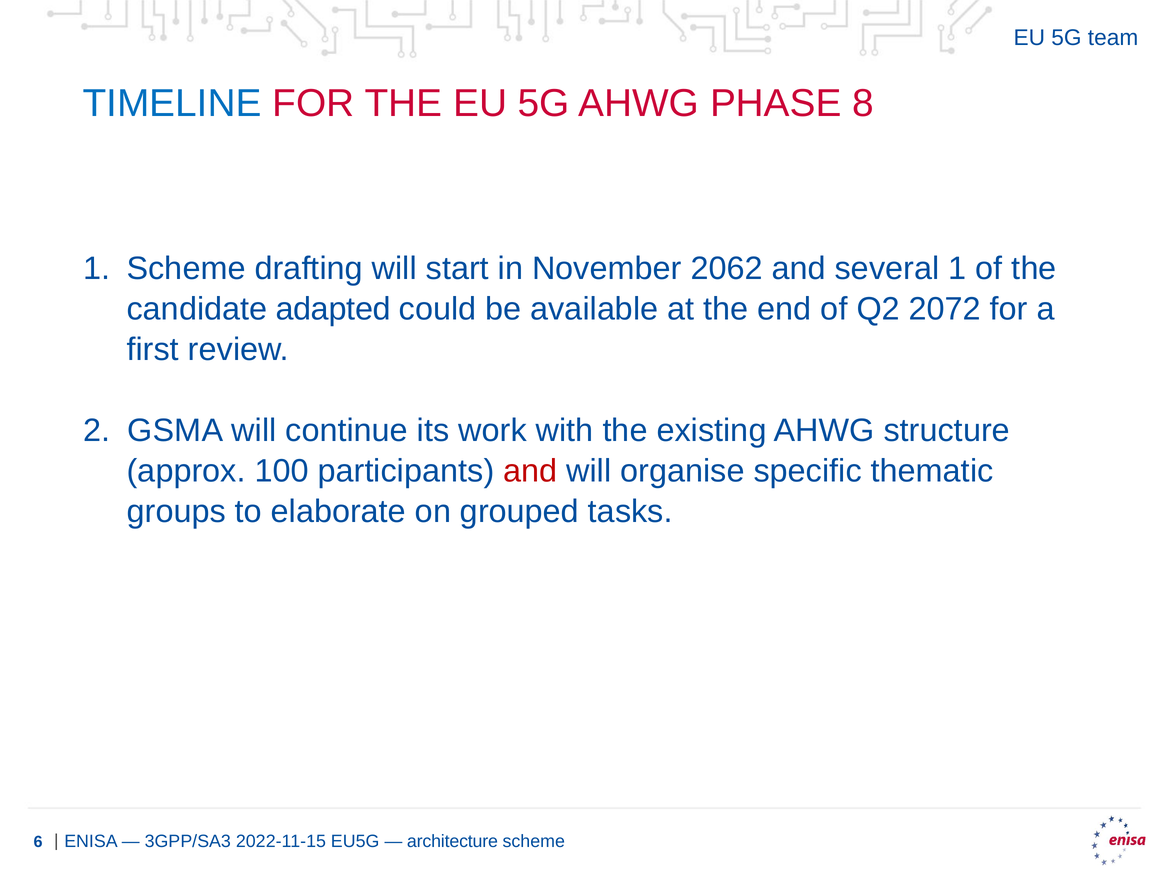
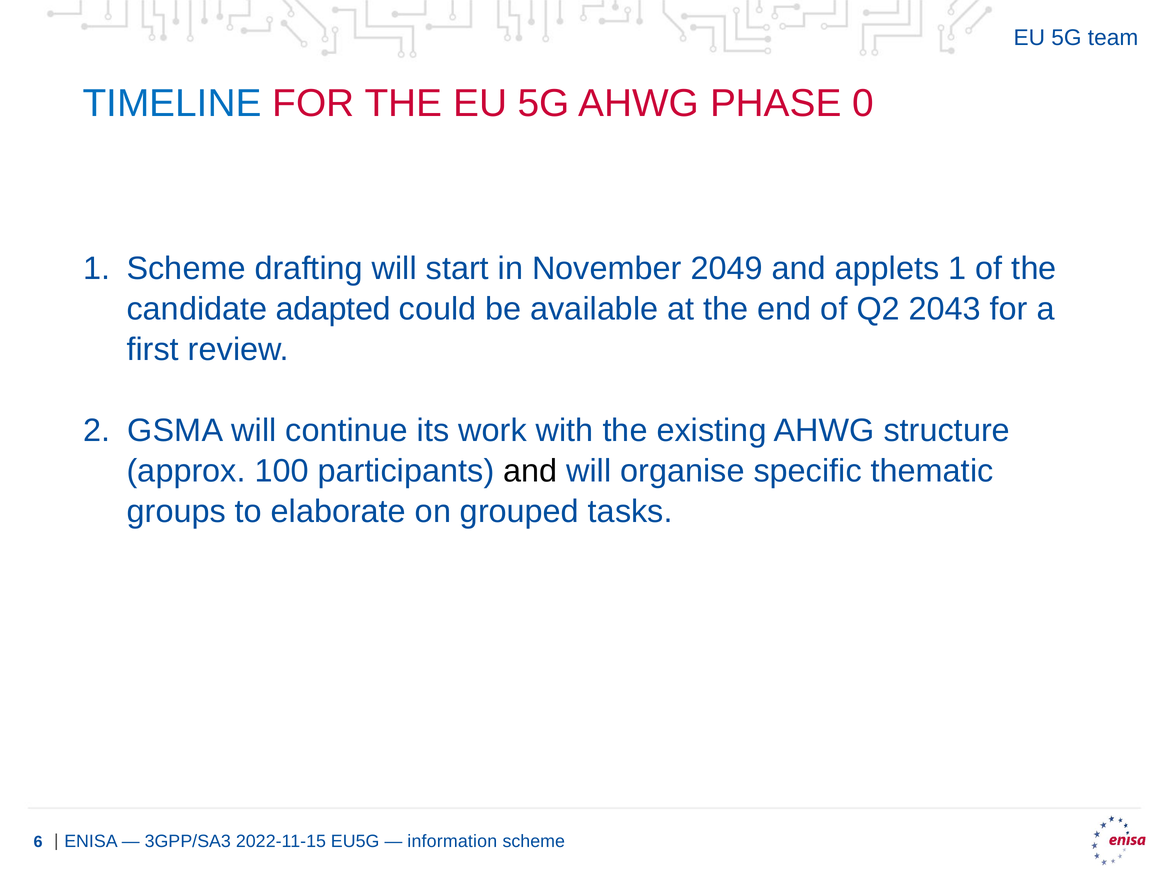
8: 8 -> 0 (863, 103)
2062: 2062 -> 2049 (727, 268)
several: several -> applets (887, 268)
2072: 2072 -> 2043 (945, 309)
and colour: red -> black (530, 471)
architecture: architecture -> information (452, 841)
